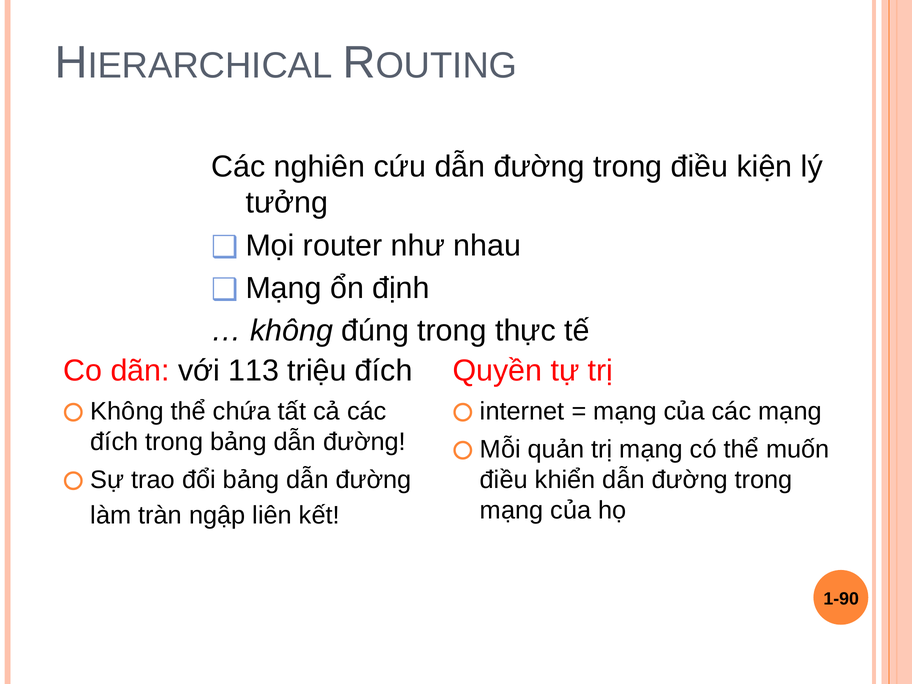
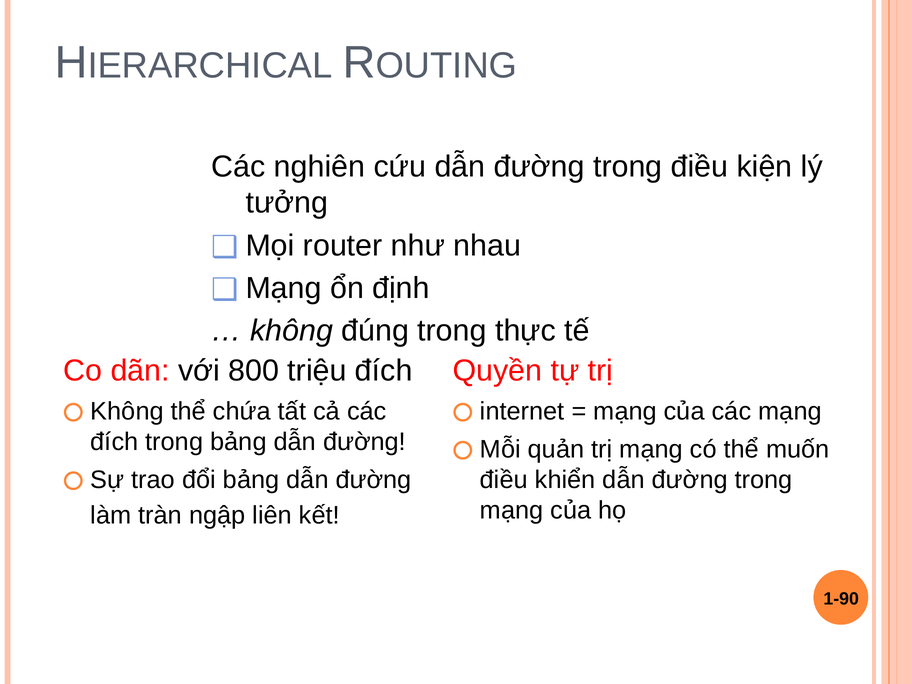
113: 113 -> 800 (254, 371)
